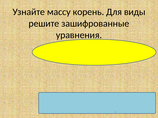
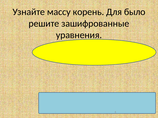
виды: виды -> было (135, 12)
